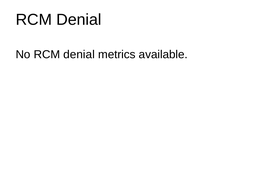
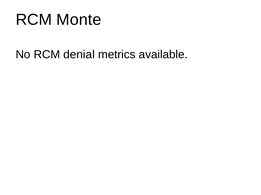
Denial: Denial -> Monte (79, 20)
